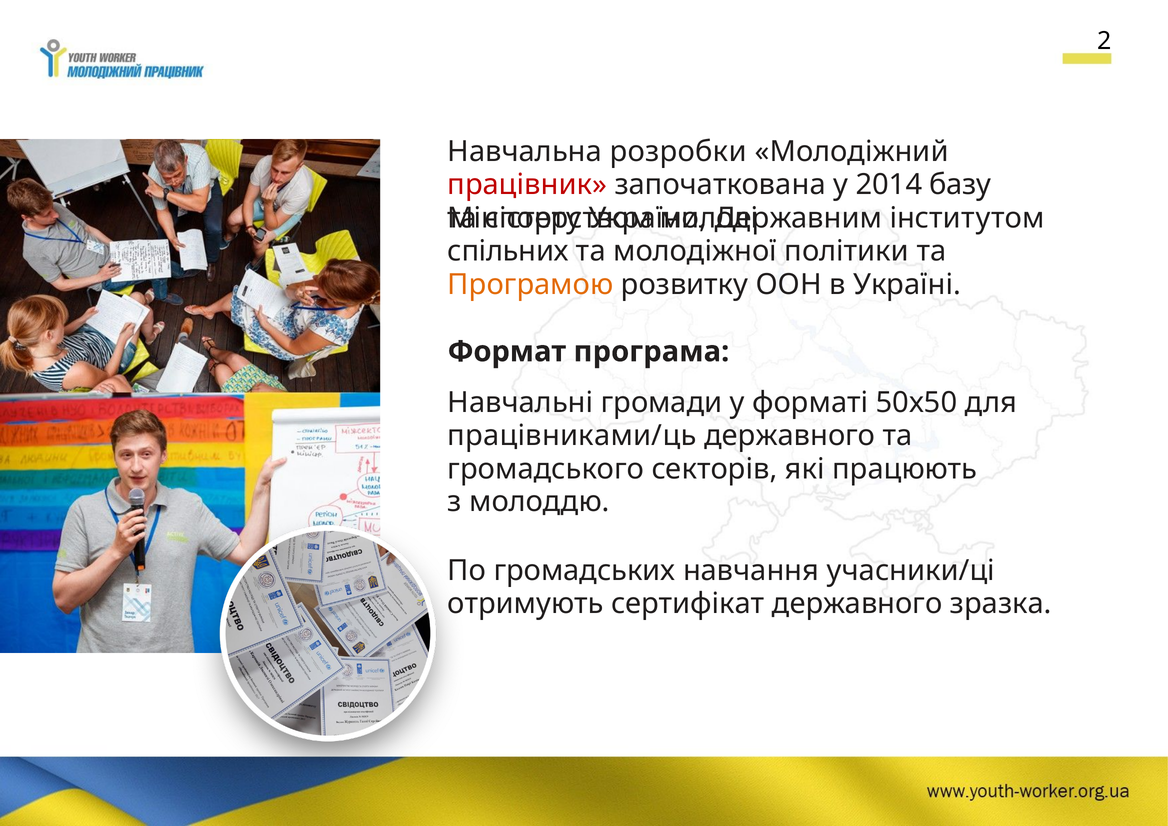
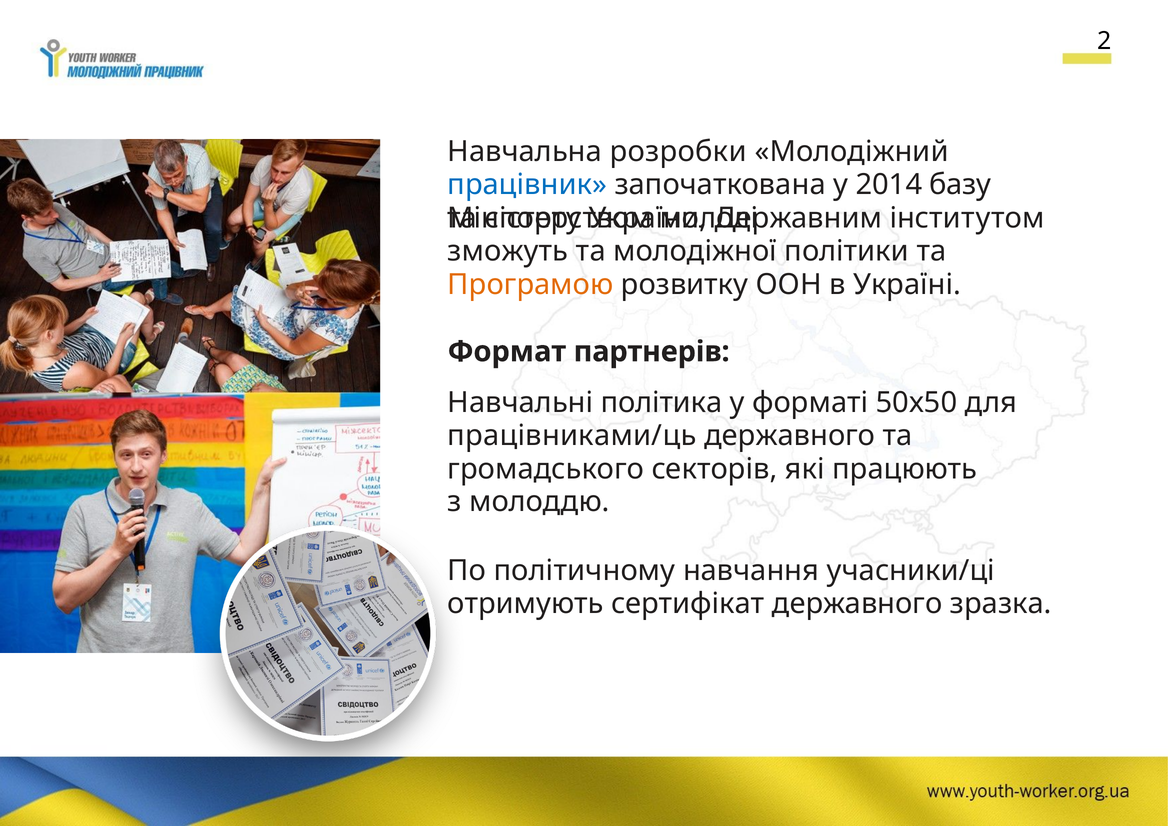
працівник colour: red -> blue (527, 185)
спільних: спільних -> зможуть (508, 251)
програма: програма -> партнерів (652, 352)
громади: громади -> політика (662, 402)
громадських: громадських -> політичному (584, 570)
